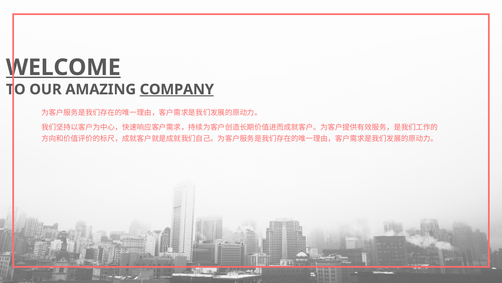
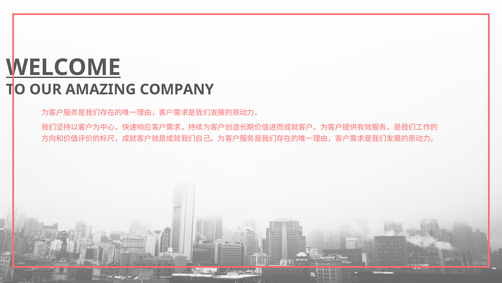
COMPANY underline: present -> none (177, 89)
